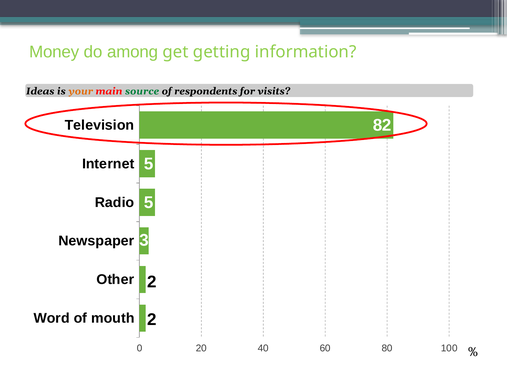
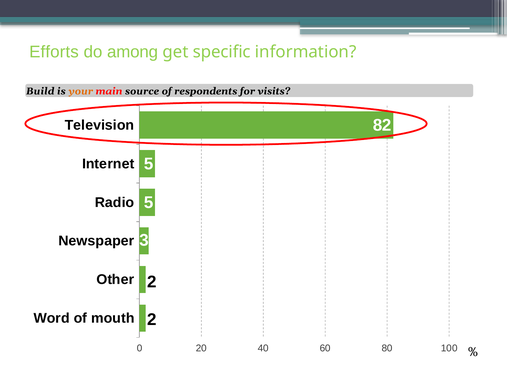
Money: Money -> Efforts (54, 52)
getting: getting -> specific (222, 52)
Ideas: Ideas -> Build (40, 91)
source colour: green -> black (142, 91)
